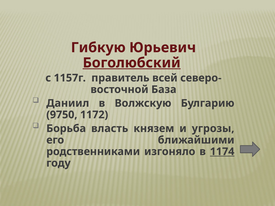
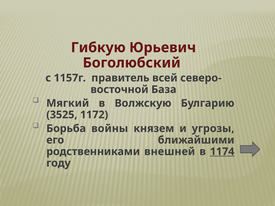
Боголюбский underline: present -> none (132, 63)
Даниил: Даниил -> Мягкий (68, 103)
9750: 9750 -> 3525 (62, 115)
власть: власть -> войны (110, 129)
изгоняло: изгоняло -> внешней (170, 152)
